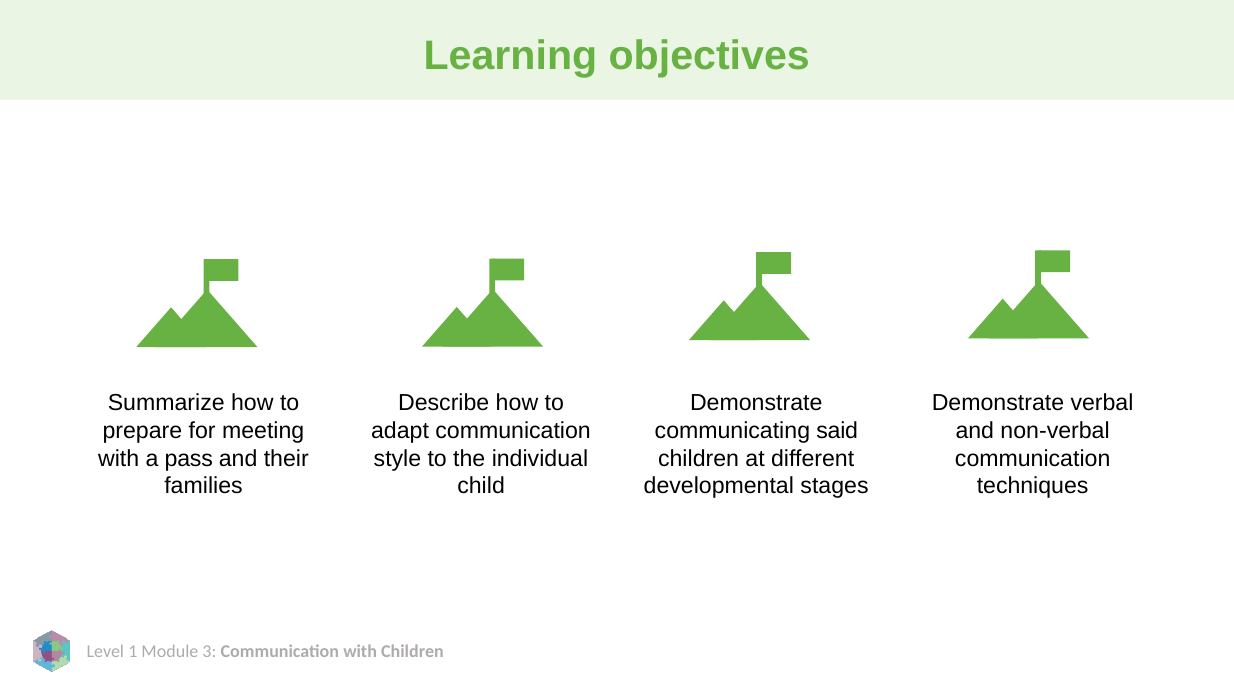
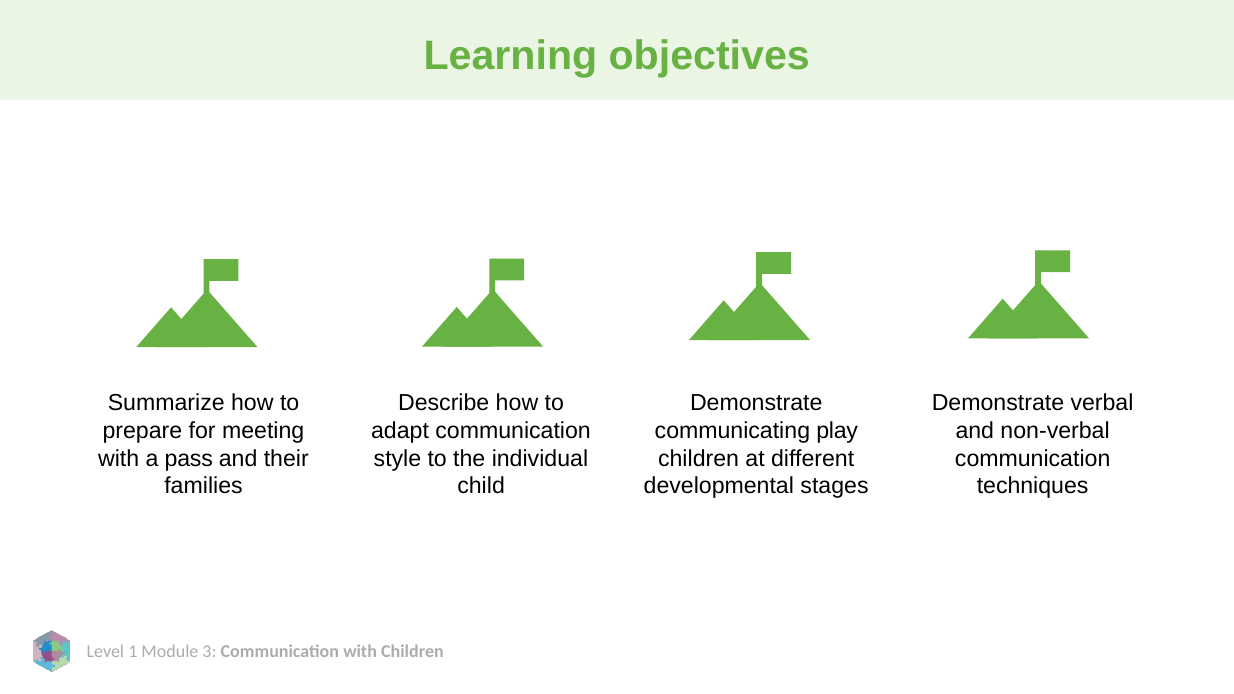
said: said -> play (837, 431)
